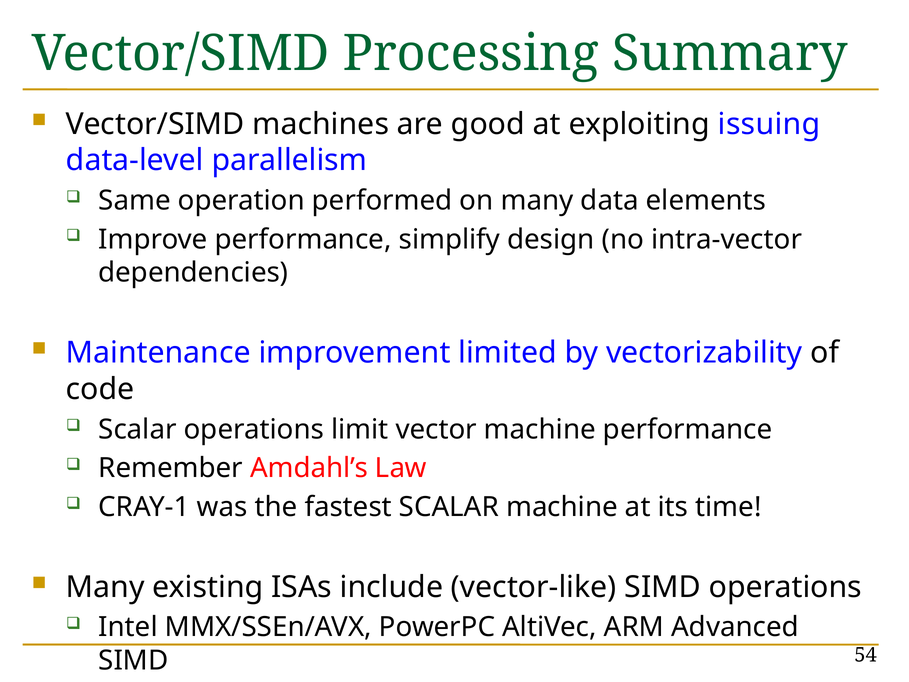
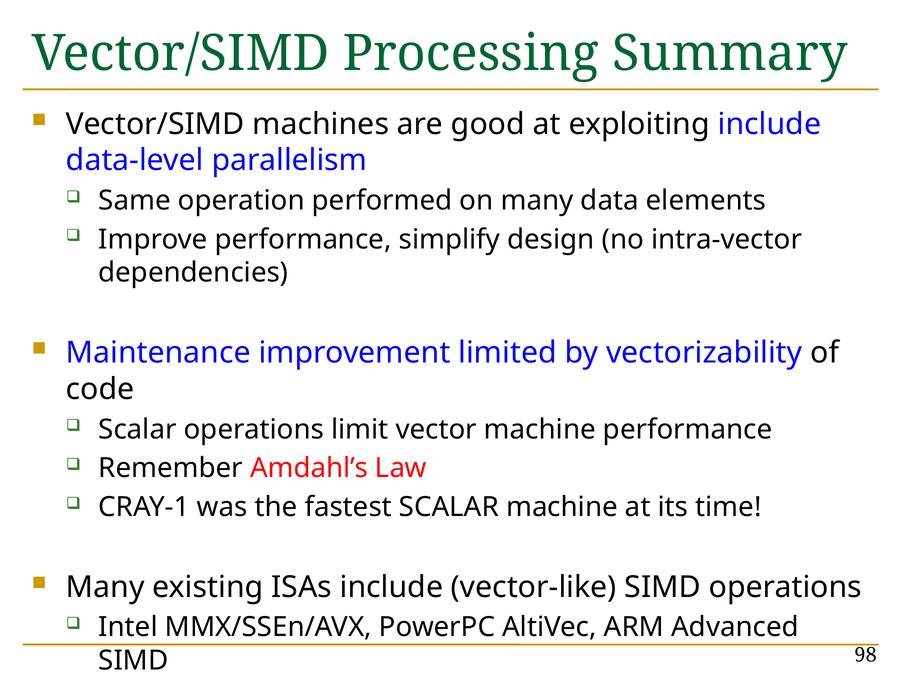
exploiting issuing: issuing -> include (769, 124)
54: 54 -> 98 (866, 655)
